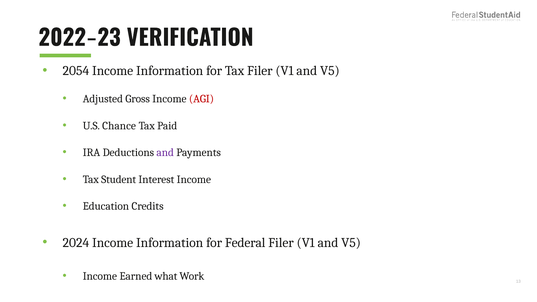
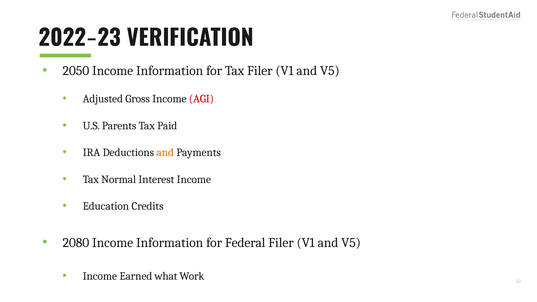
2054: 2054 -> 2050 (76, 71)
Chance: Chance -> Parents (119, 126)
and colour: purple -> orange (165, 153)
Student: Student -> Normal (119, 179)
2024: 2024 -> 2080 (76, 243)
